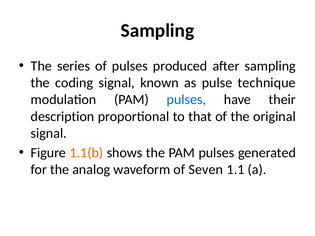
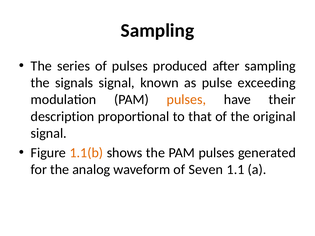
coding: coding -> signals (74, 83)
technique: technique -> exceeding (267, 83)
pulses colour: blue -> orange (186, 100)
